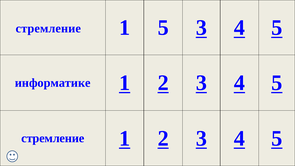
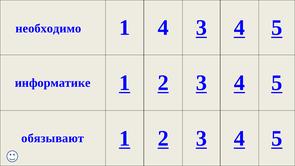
стремление: стремление -> необходимо (48, 28)
1 5: 5 -> 4 (163, 28)
стремление: стремление -> обязывают (53, 138)
